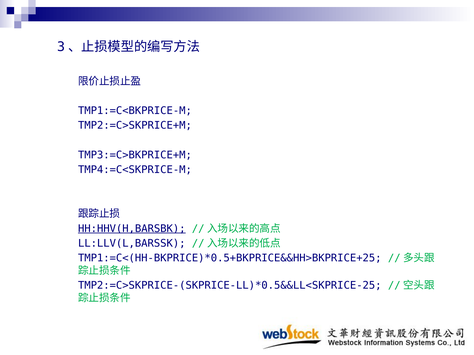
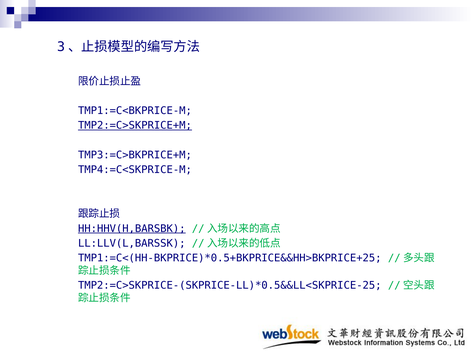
TMP2:=C>SKPRICE+M underline: none -> present (135, 126)
